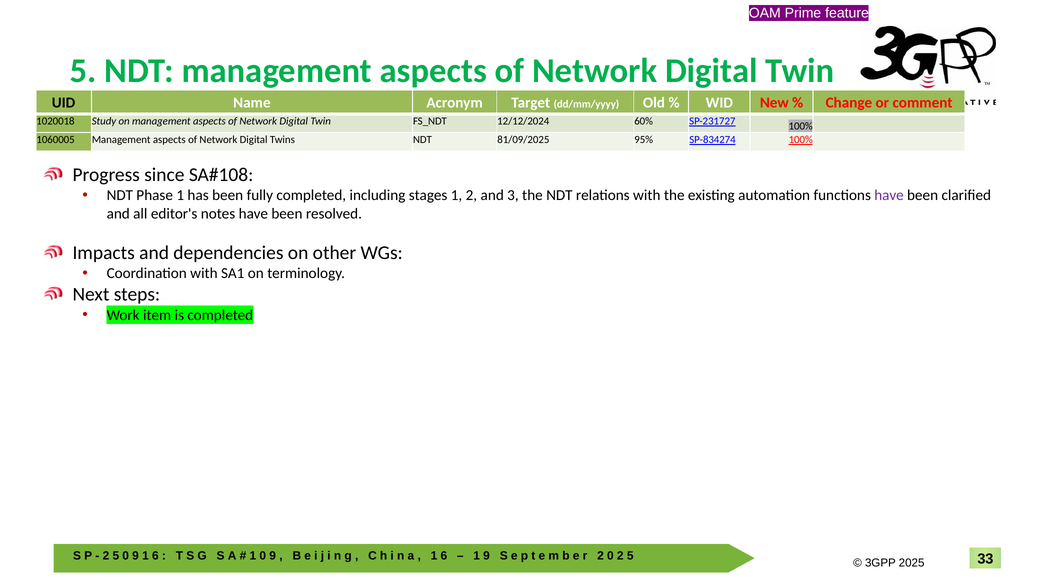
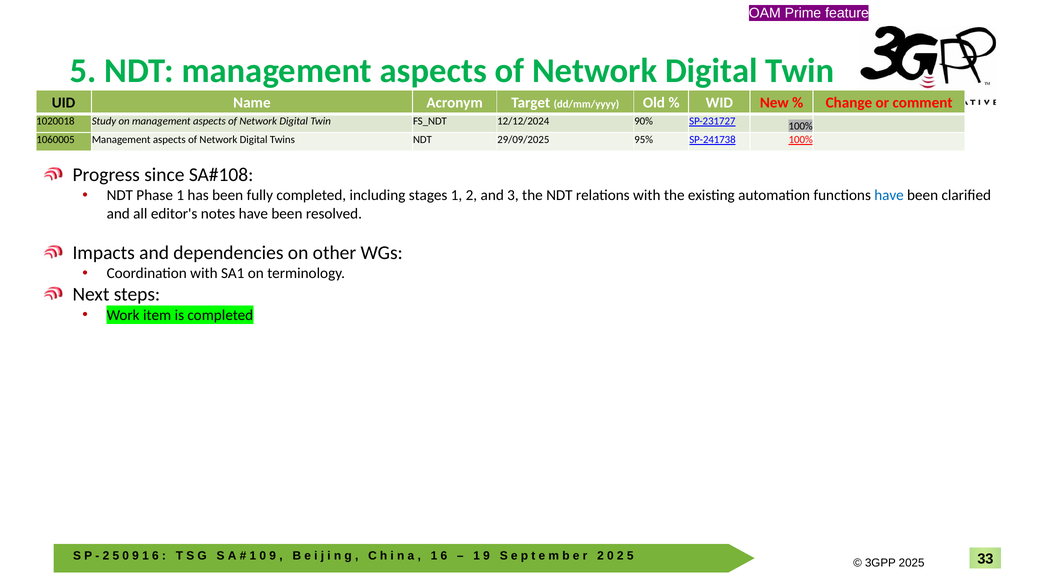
60%: 60% -> 90% (644, 121)
81/09/2025: 81/09/2025 -> 29/09/2025 (523, 140)
SP-834274: SP-834274 -> SP-241738 (712, 140)
have colour: purple -> blue (889, 195)
